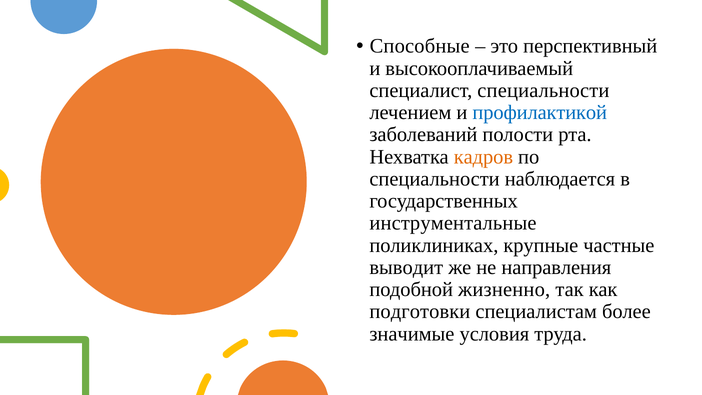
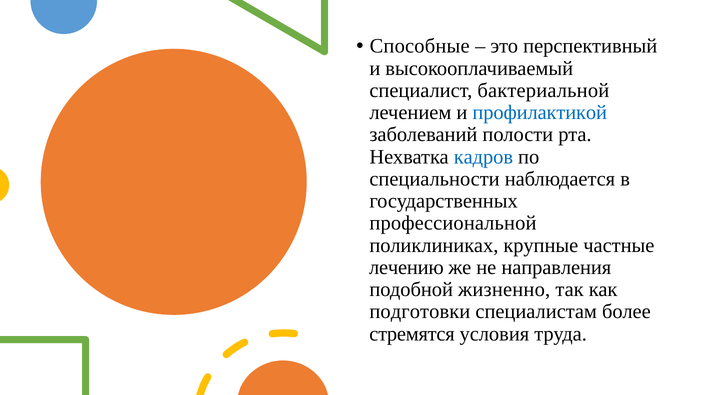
специалист специальности: специальности -> бактериальной (543, 90)
кадров colour: orange -> blue (483, 157)
инструментальные: инструментальные -> профессиональной (453, 223)
выводит: выводит -> лечению (406, 267)
значимые: значимые -> стремятся (412, 334)
